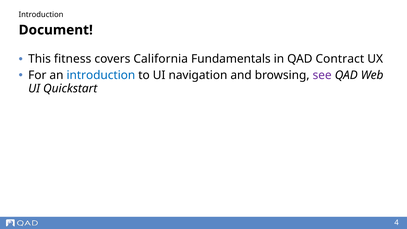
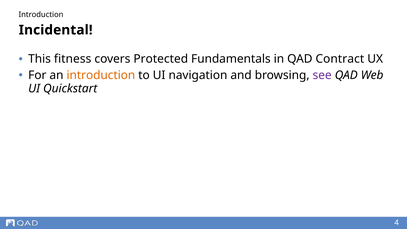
Document: Document -> Incidental (56, 30)
California: California -> Protected (161, 59)
introduction colour: blue -> orange (101, 75)
